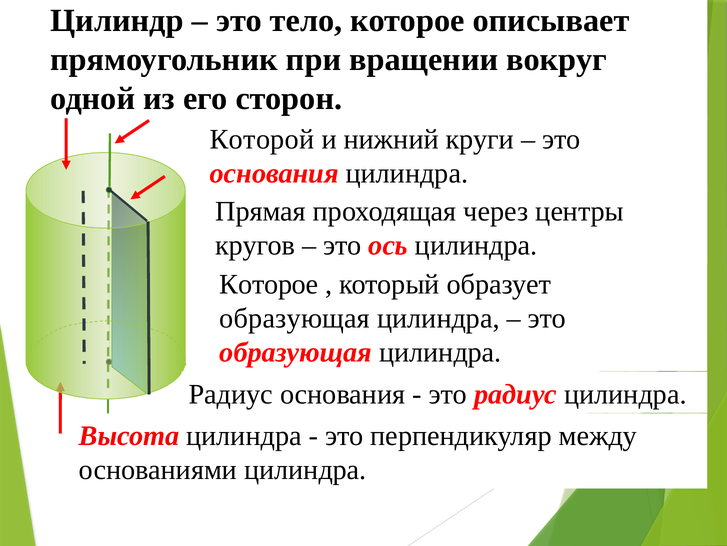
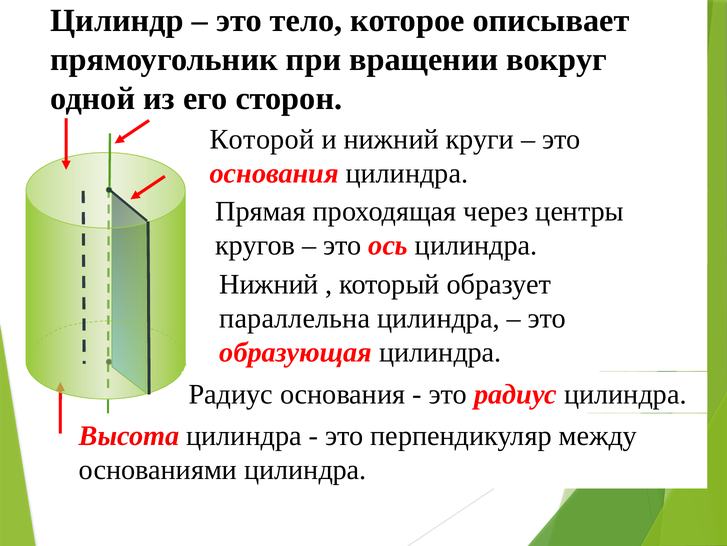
Которое: Которое -> Нижний (269, 284)
образующая: образующая -> параллельна (295, 318)
